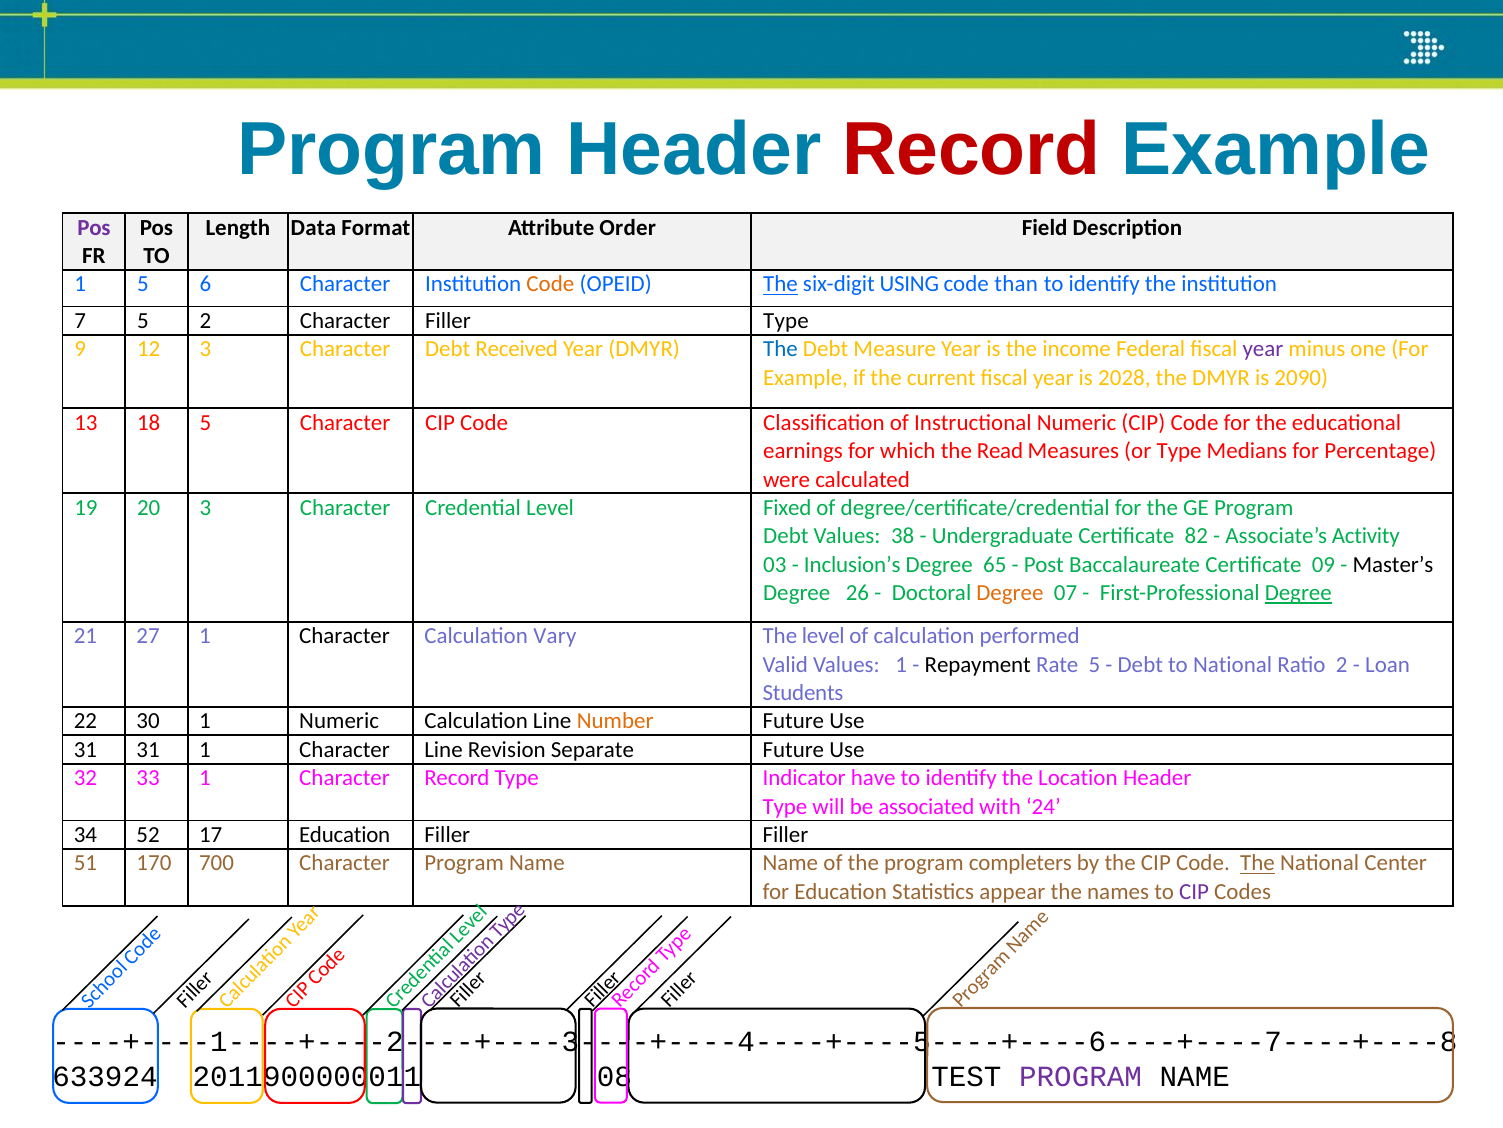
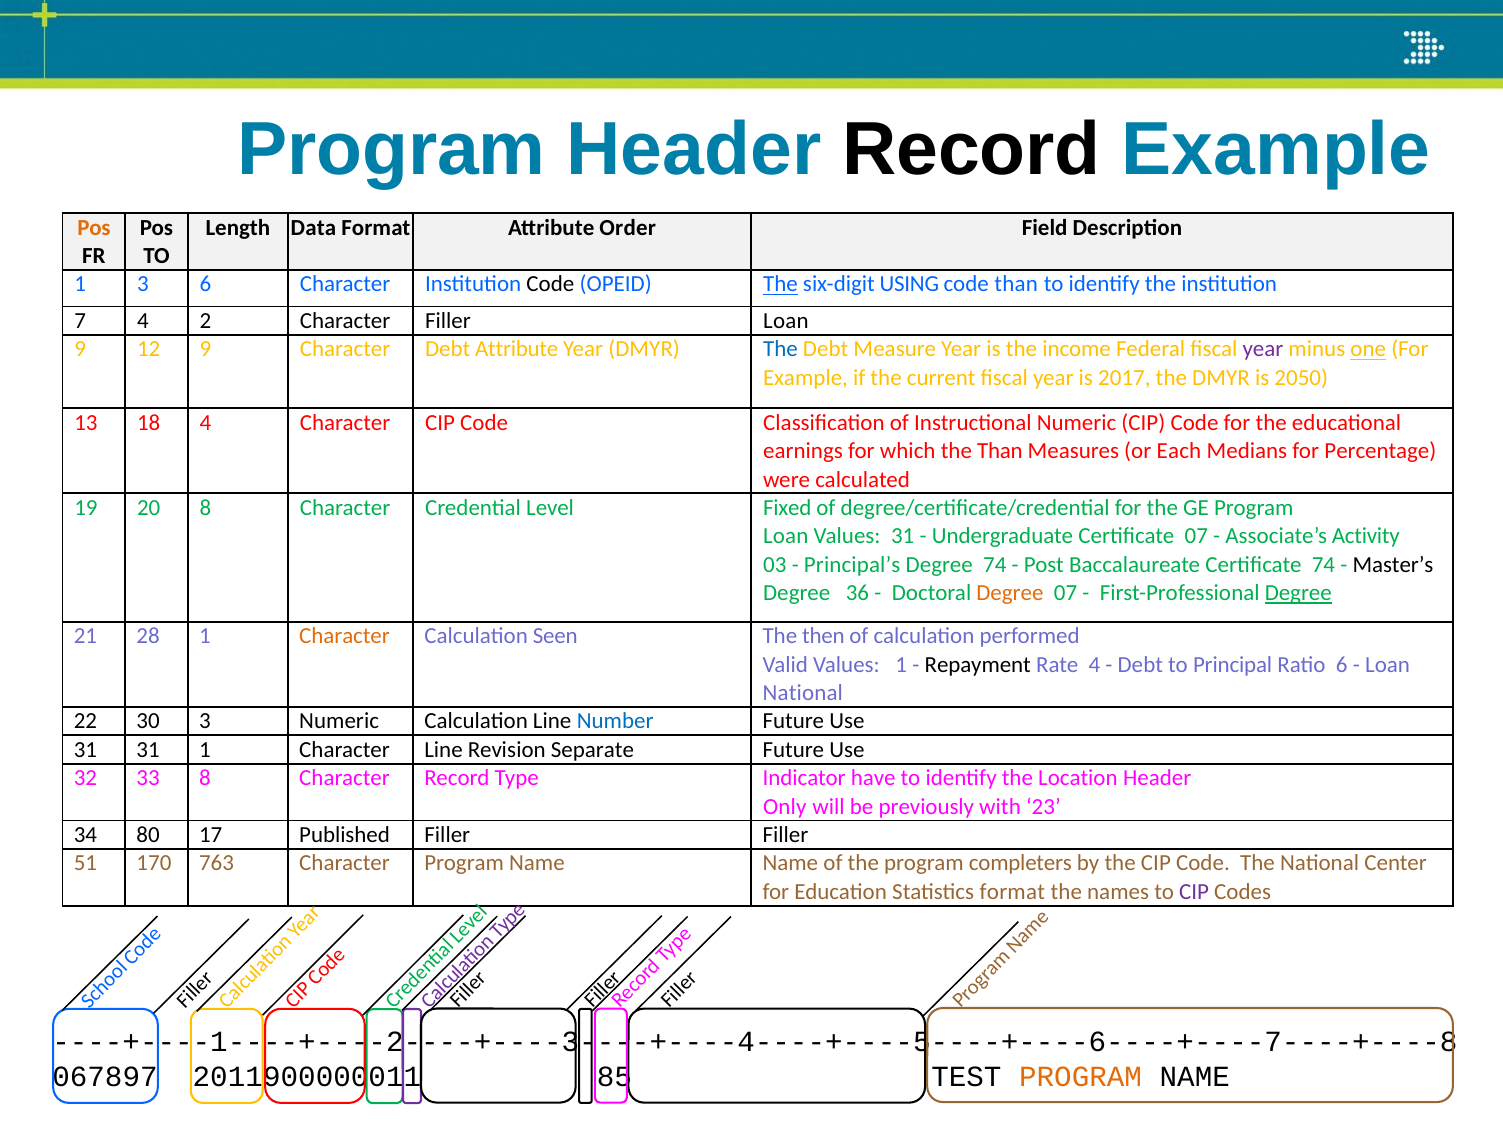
Record colour: red -> black (971, 149)
Pos colour: purple -> orange (94, 227)
1 5: 5 -> 3 (143, 284)
Code colour: orange -> black (550, 284)
7 5: 5 -> 4 (143, 321)
Filler Type: Type -> Loan (786, 321)
12 3: 3 -> 9 (205, 349)
Debt Received: Received -> Attribute (517, 349)
one underline: none -> present (1368, 349)
2028: 2028 -> 2017 (1124, 378)
2090: 2090 -> 2050 (1301, 378)
18 5: 5 -> 4 (205, 422)
the Read: Read -> Than (1000, 451)
or Type: Type -> Each (1179, 451)
20 3: 3 -> 8 (205, 508)
Debt: Debt -> Loan (786, 536)
Values 38: 38 -> 31 (903, 536)
Certificate 82: 82 -> 07 (1196, 536)
Inclusion’s: Inclusion’s -> Principal’s (852, 564)
Degree 65: 65 -> 74 (995, 564)
Certificate 09: 09 -> 74 (1323, 564)
26: 26 -> 36 (857, 593)
27: 27 -> 28 (148, 636)
Character colour: black -> orange (345, 636)
Vary: Vary -> Seen (555, 636)
The level: level -> then (823, 636)
Rate 5: 5 -> 4 (1094, 664)
to National: National -> Principal (1233, 664)
Ratio 2: 2 -> 6 (1342, 664)
Students: Students -> National (803, 692)
30 1: 1 -> 3 (205, 721)
Number colour: orange -> blue (615, 721)
33 1: 1 -> 8 (205, 778)
Type: Type -> Only (785, 806)
associated: associated -> previously (926, 806)
24: 24 -> 23 (1043, 806)
52: 52 -> 80 (148, 834)
17 Education: Education -> Published (345, 834)
700: 700 -> 763 (217, 863)
The underline: present -> none (1257, 863)
Statistics appear: appear -> format (1012, 891)
633924: 633924 -> 067897 (105, 1077)
08: 08 -> 85 (614, 1077)
PROGRAM colour: purple -> orange (1081, 1077)
